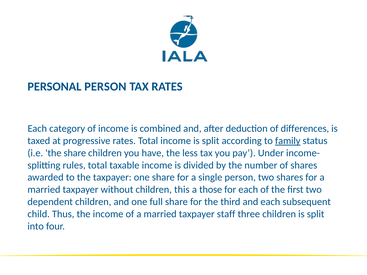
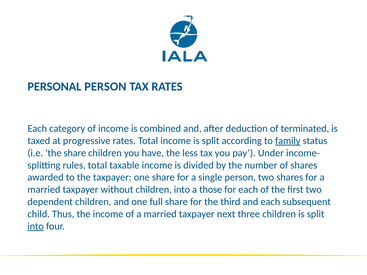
differences: differences -> terminated (305, 129)
children this: this -> into (182, 190)
staff: staff -> next (226, 214)
into underline: none -> present (36, 227)
